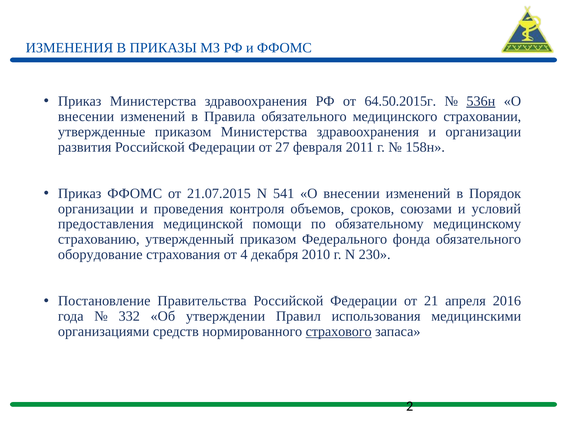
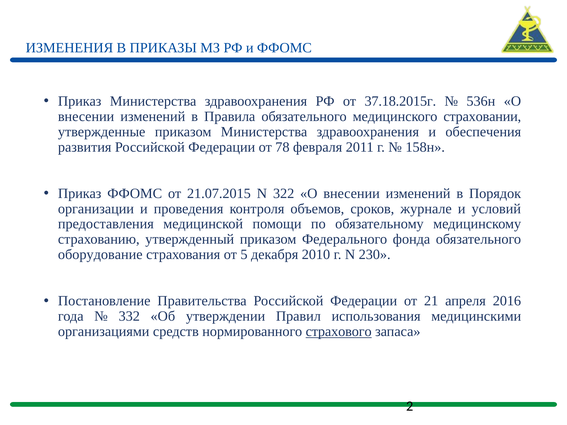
64.50.2015г: 64.50.2015г -> 37.18.2015г (400, 101)
536н underline: present -> none (481, 101)
и организации: организации -> обеспечения (483, 132)
27: 27 -> 78 (282, 147)
541: 541 -> 322 (284, 193)
союзами: союзами -> журнале (426, 209)
4: 4 -> 5 (244, 255)
